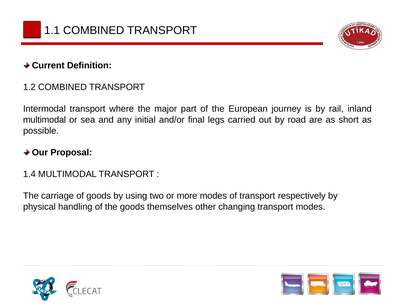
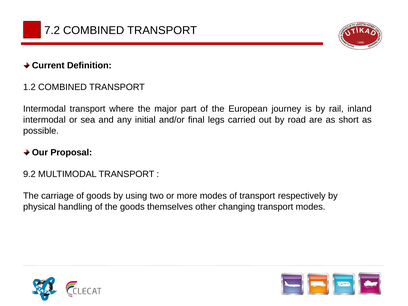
1.1: 1.1 -> 7.2 (52, 30)
multimodal: multimodal -> intermodal (44, 120)
1.4: 1.4 -> 9.2 (29, 174)
